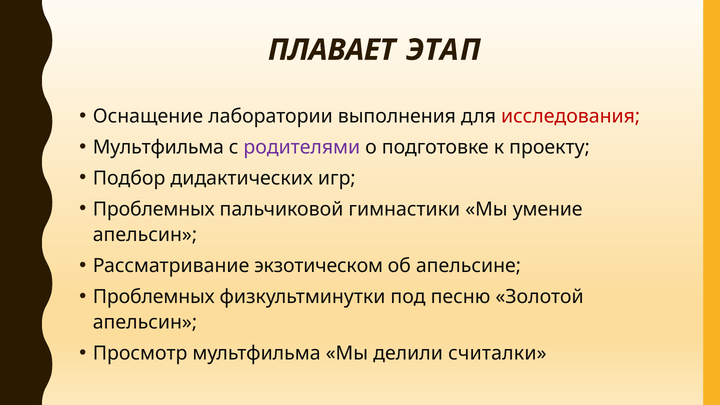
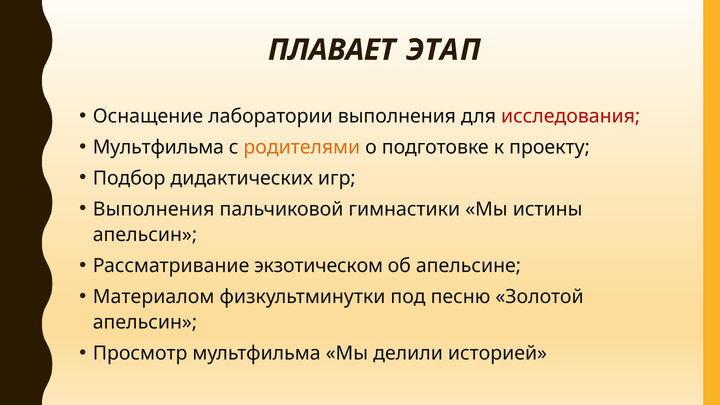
родителями colour: purple -> orange (302, 147)
Проблемных: Проблемных -> Выполнения (154, 209)
умение: умение -> истины (548, 209)
Проблемных: Проблемных -> Материалом (154, 297)
считалки: считалки -> историей (497, 353)
